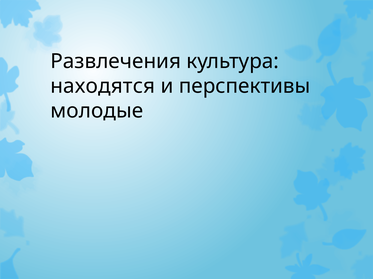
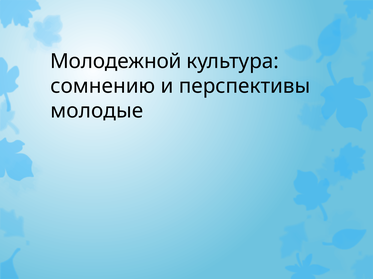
Развлечения: Развлечения -> Молодежной (116, 61)
находятся: находятся -> сомнению (103, 86)
